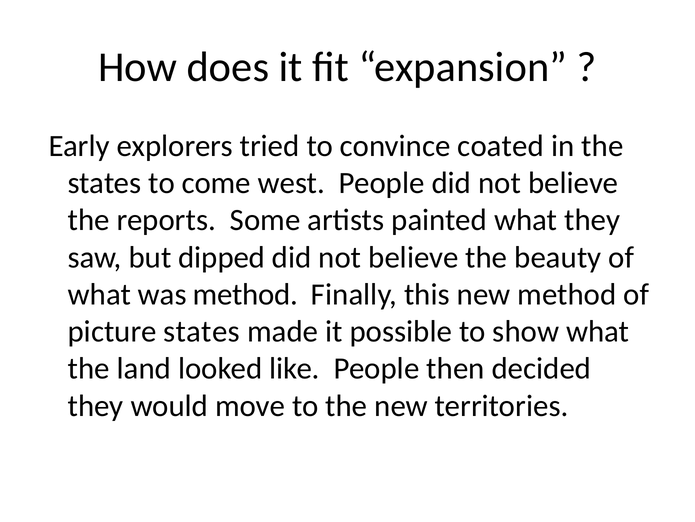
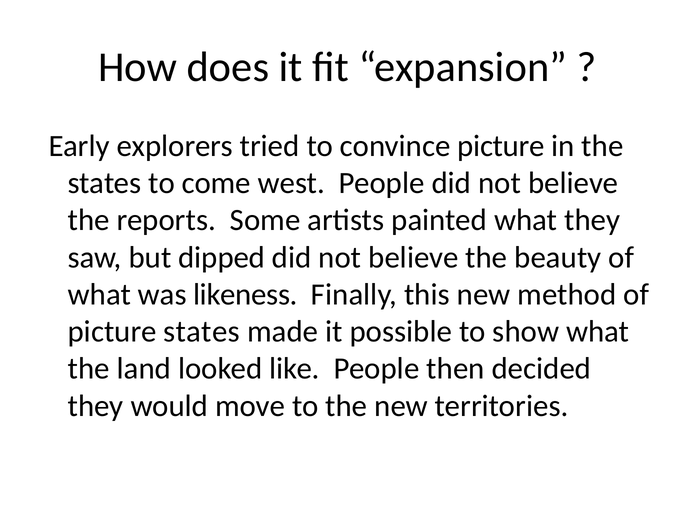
convince coated: coated -> picture (501, 146)
was method: method -> likeness (245, 294)
